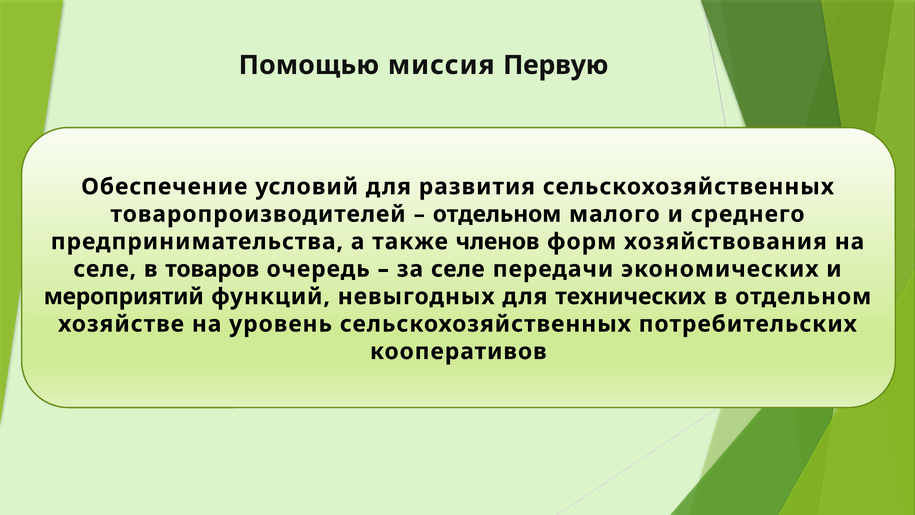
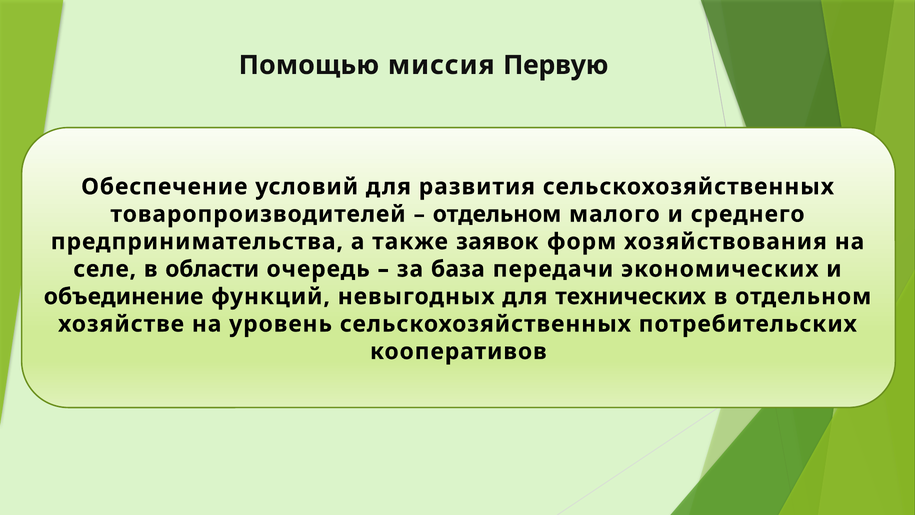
членов: членов -> заявок (497, 242)
товаров: товаров -> области (212, 269)
за селе: селе -> база (458, 269)
мероприятий: мероприятий -> объединение (124, 296)
